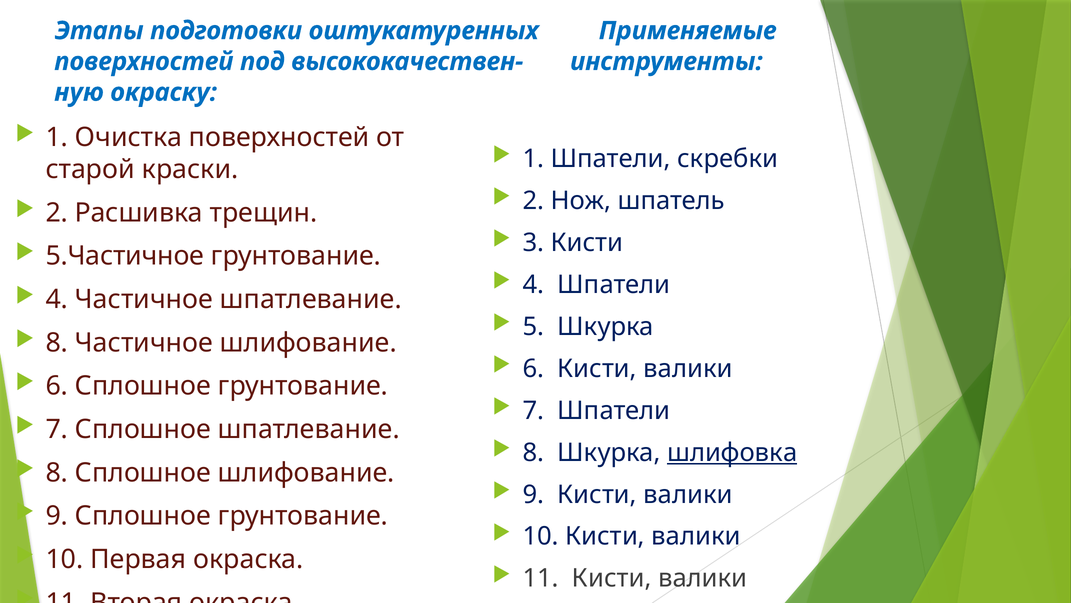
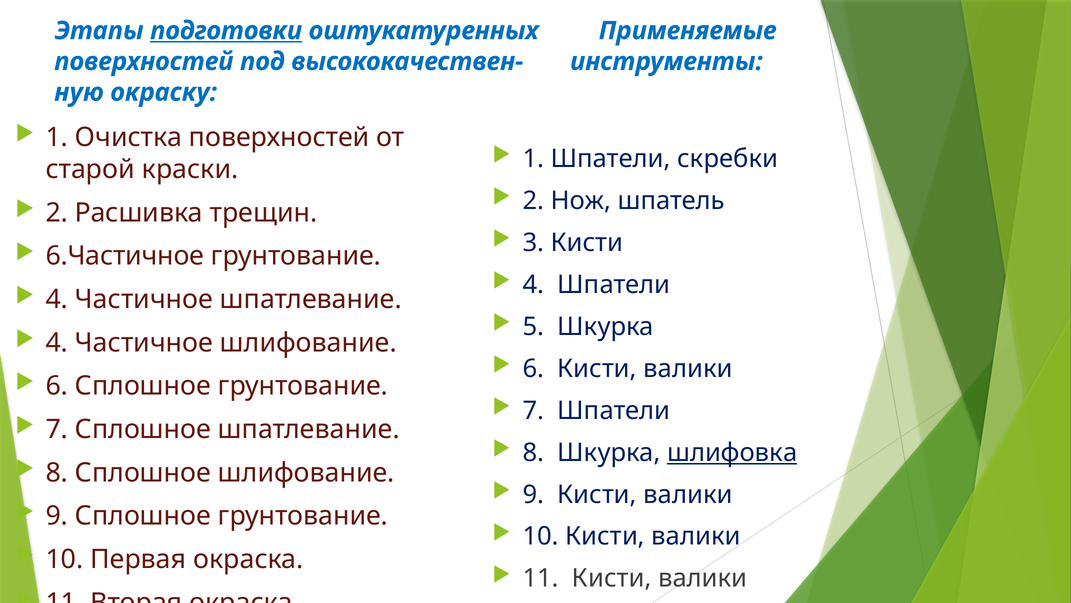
подготовки underline: none -> present (226, 31)
5.Частичное: 5.Частичное -> 6.Частичное (125, 256)
8: 8 -> 4 (57, 342)
